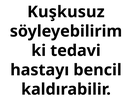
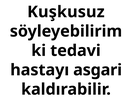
bencil: bencil -> asgari (98, 70)
